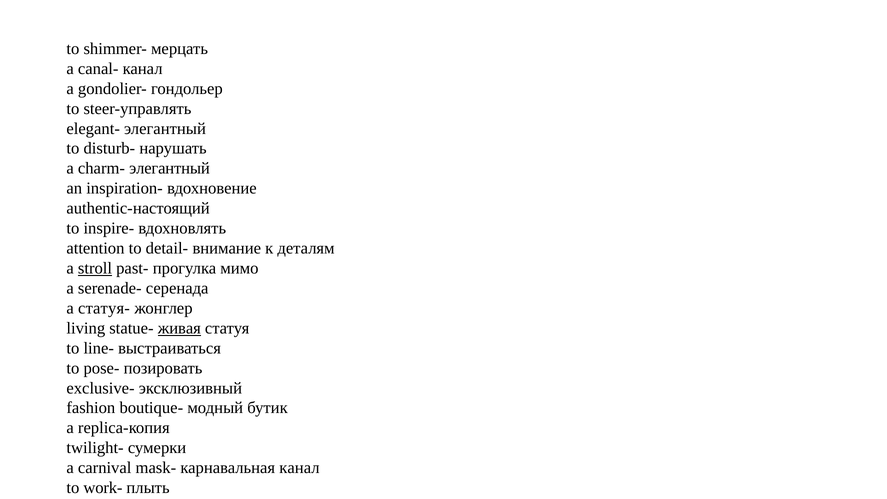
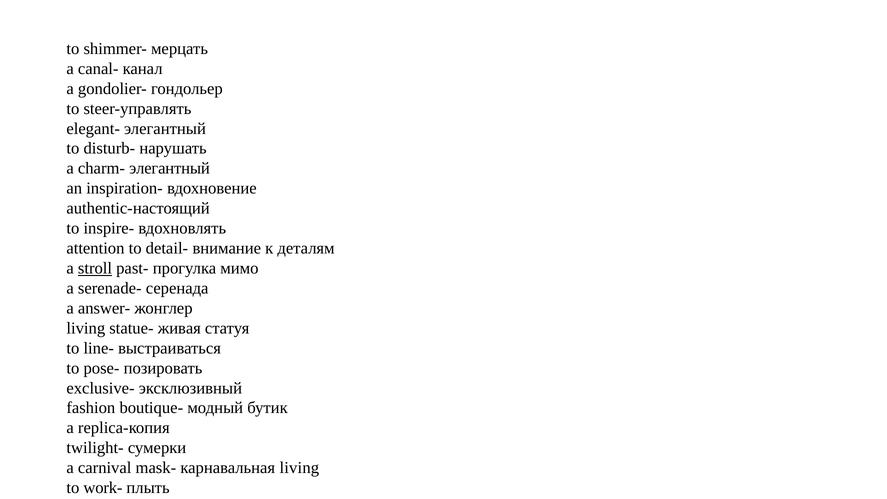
статуя-: статуя- -> answer- (104, 308)
живая underline: present -> none (179, 328)
карнавальная канал: канал -> living (299, 468)
